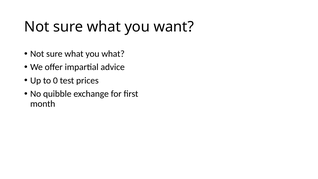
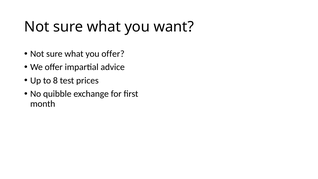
you what: what -> offer (113, 54)
0: 0 -> 8 (55, 80)
